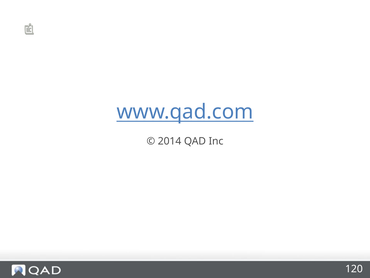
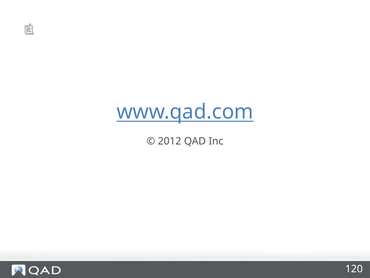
2014: 2014 -> 2012 (170, 141)
